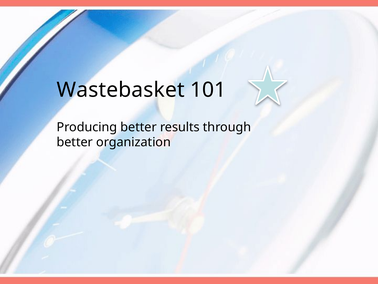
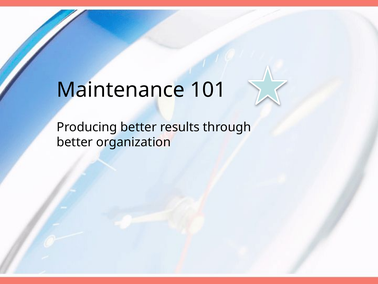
Wastebasket: Wastebasket -> Maintenance (121, 90)
